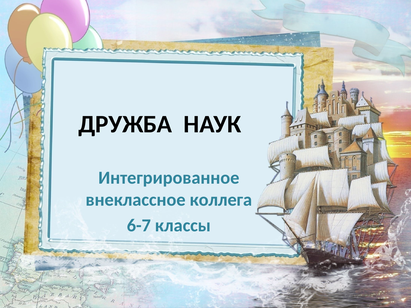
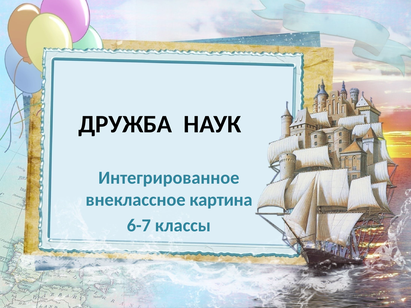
коллега: коллега -> картина (221, 200)
